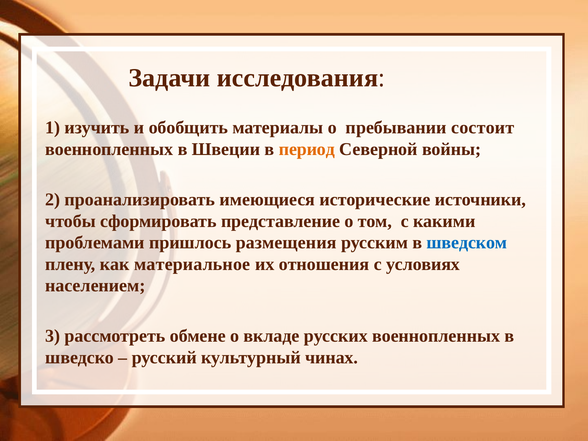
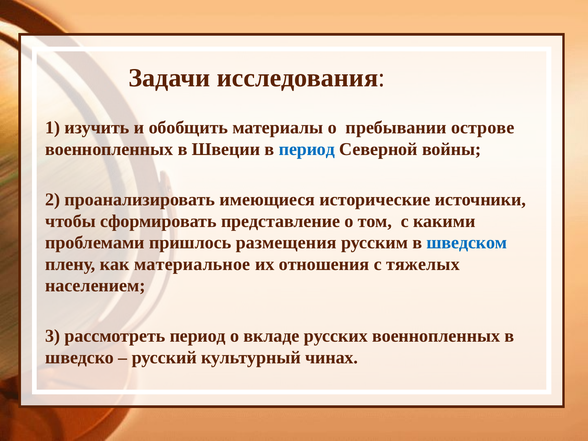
состоит: состоит -> острове (483, 128)
период colour: orange -> blue (307, 149)
условиях: условиях -> тяжелых (423, 264)
рассмотреть обмене: обмене -> период (198, 336)
